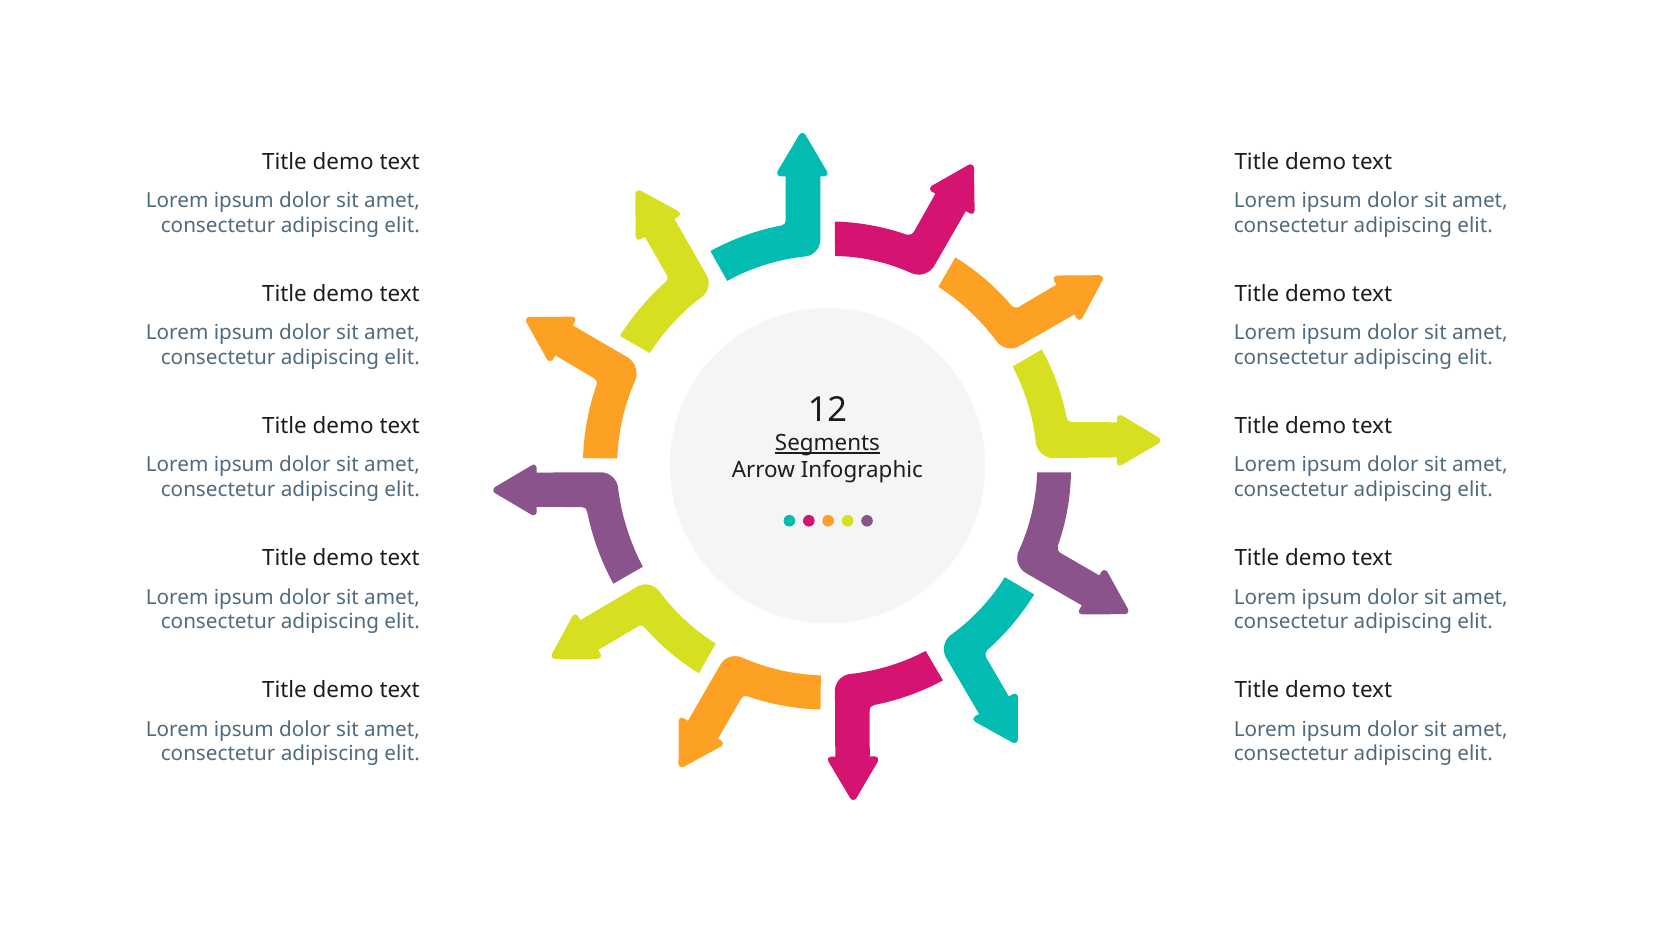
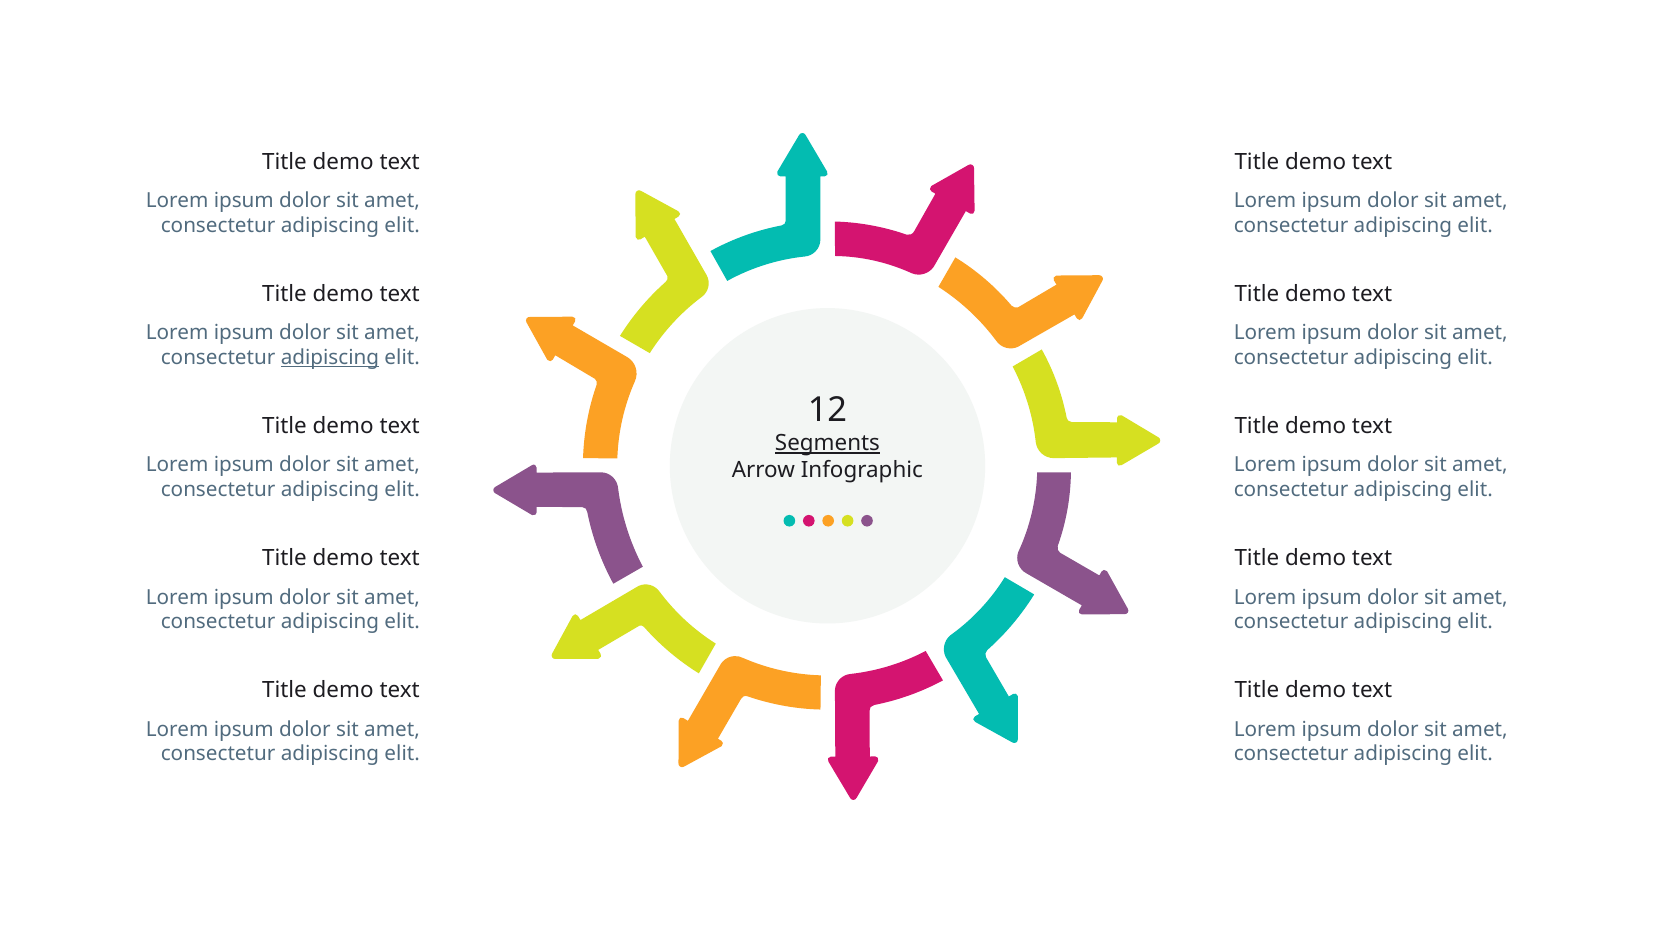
adipiscing underline: none -> present (330, 358)
